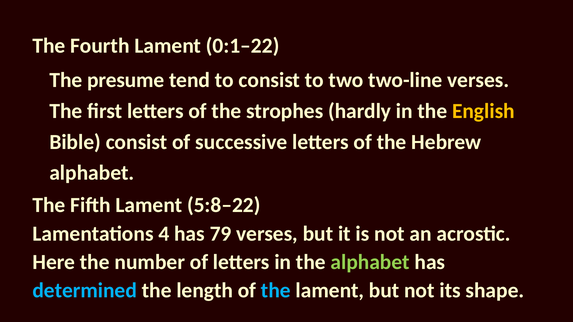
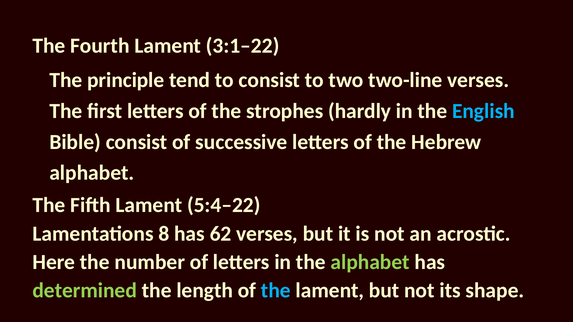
0:1–22: 0:1–22 -> 3:1–22 (243, 46)
presume: presume -> principle (126, 80)
English colour: yellow -> light blue (483, 111)
5:8–22: 5:8–22 -> 5:4–22 (224, 205)
4: 4 -> 8 (164, 234)
79: 79 -> 62 (221, 234)
determined colour: light blue -> light green (85, 291)
